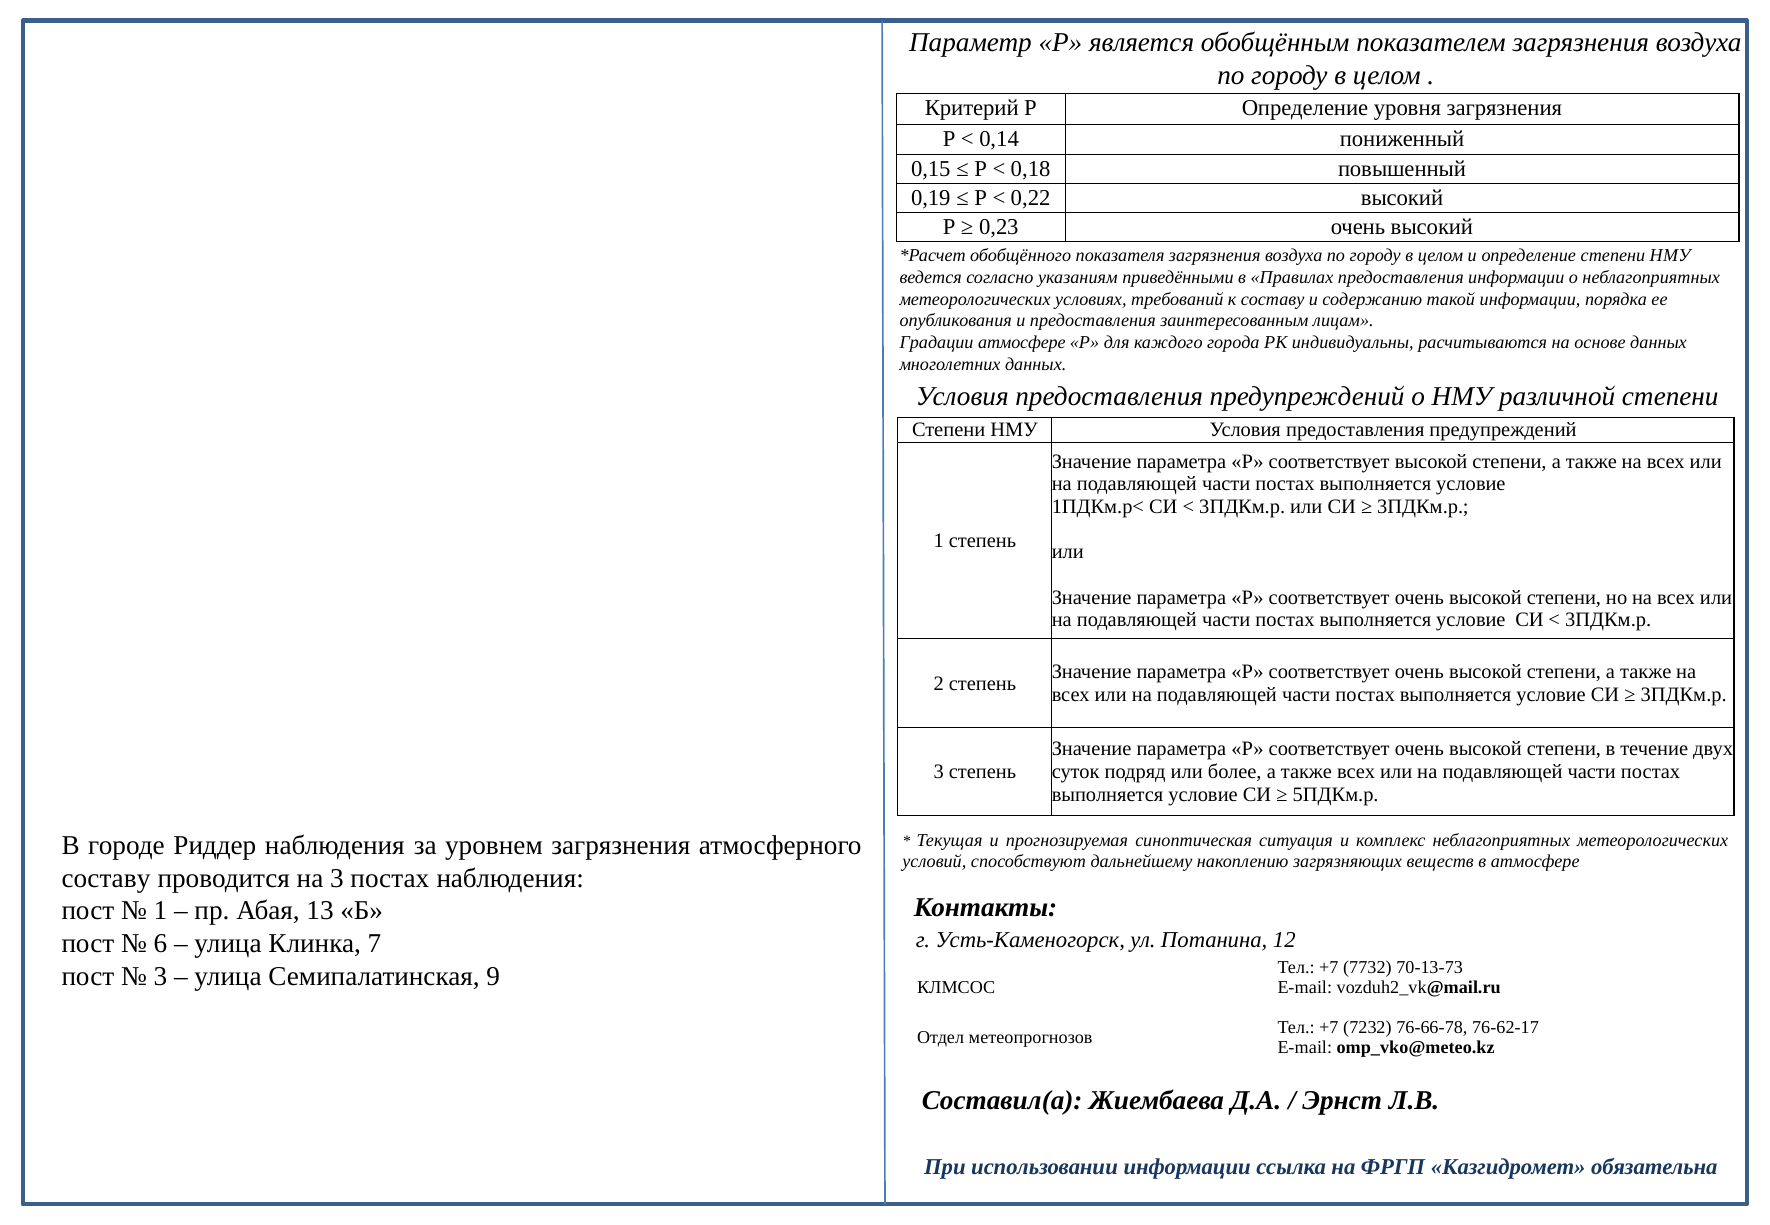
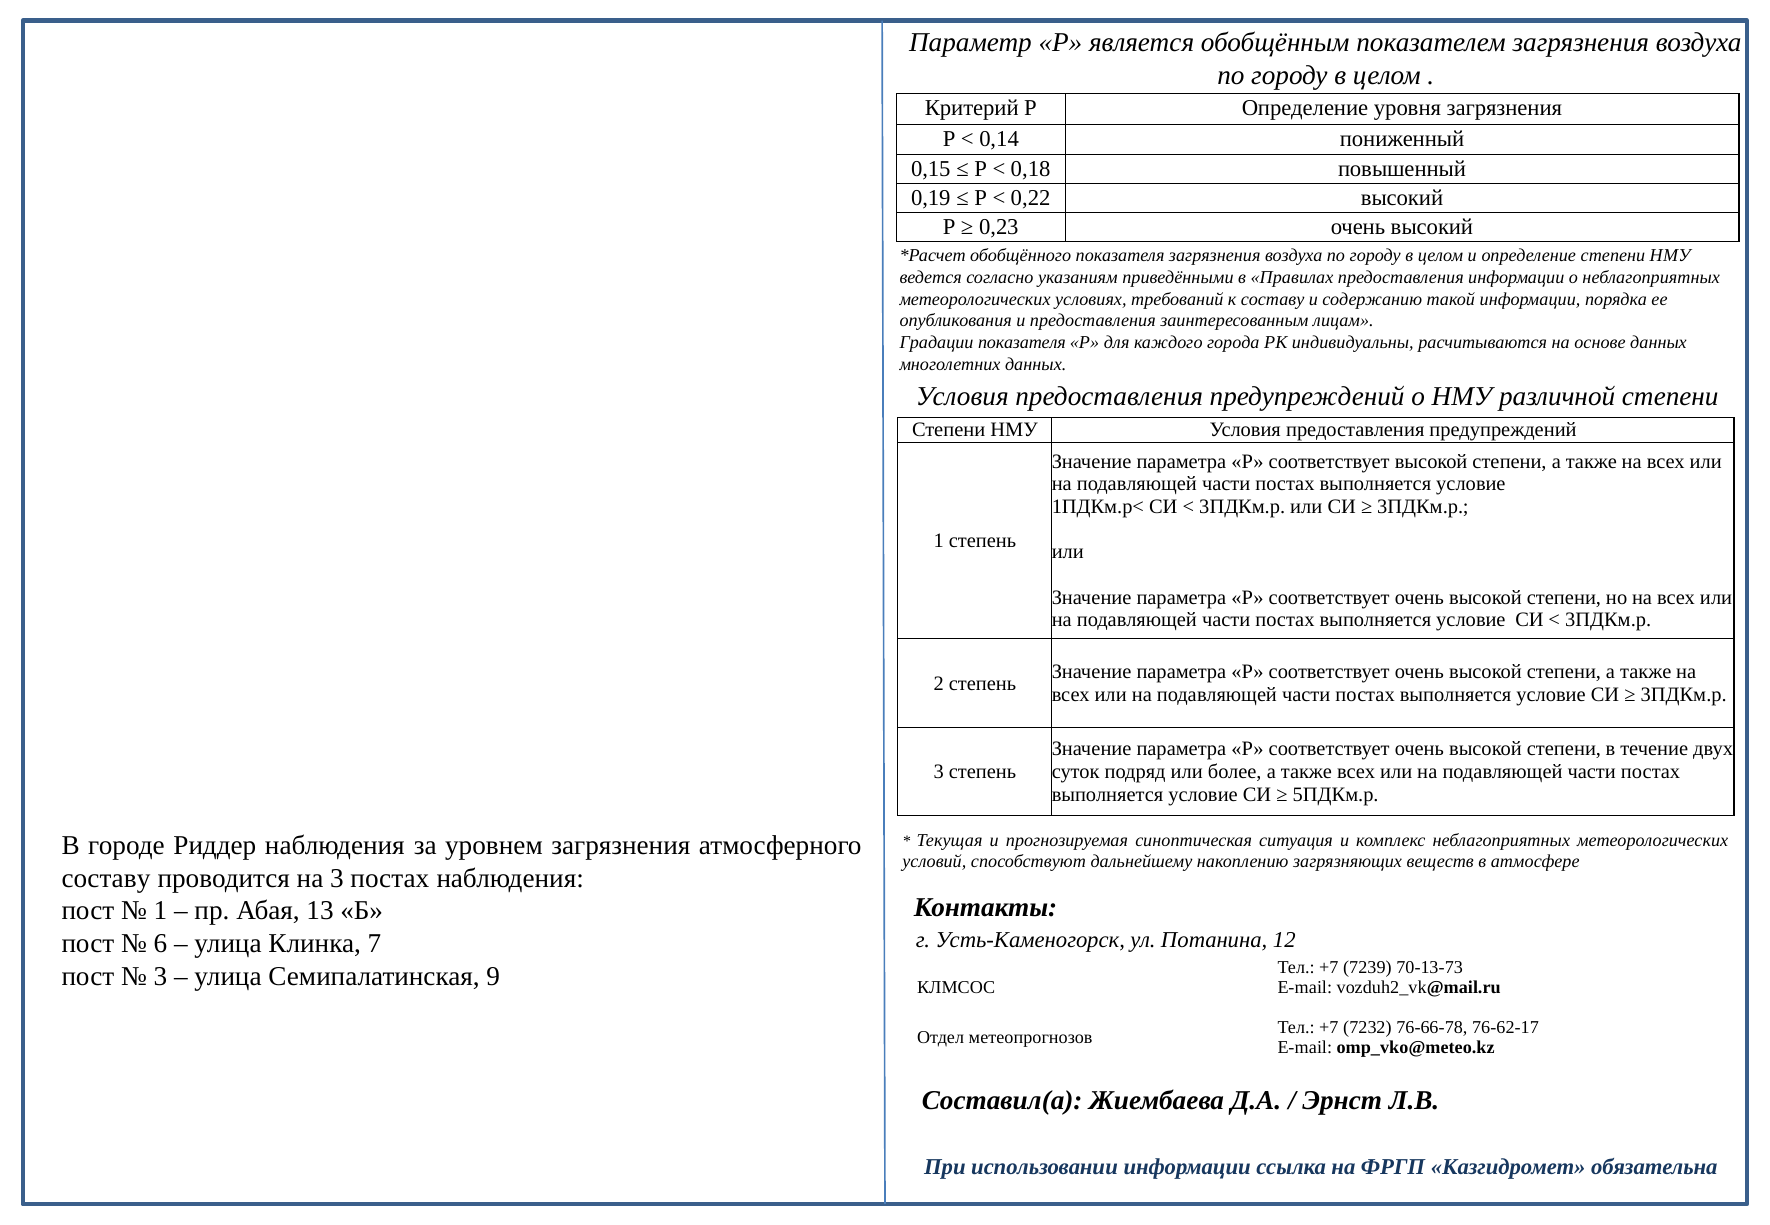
Градации атмосфере: атмосфере -> показателя (1022, 343)
7732: 7732 -> 7239 (1367, 968)
